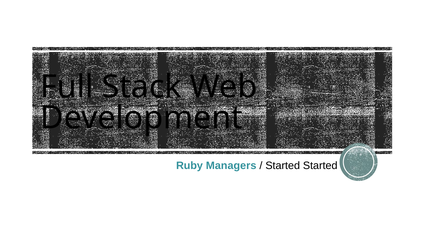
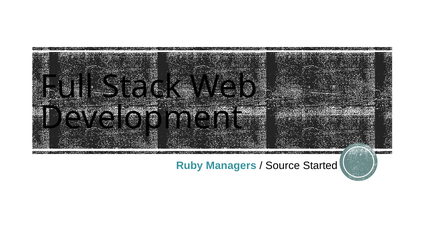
Started: Started -> Source (283, 166)
